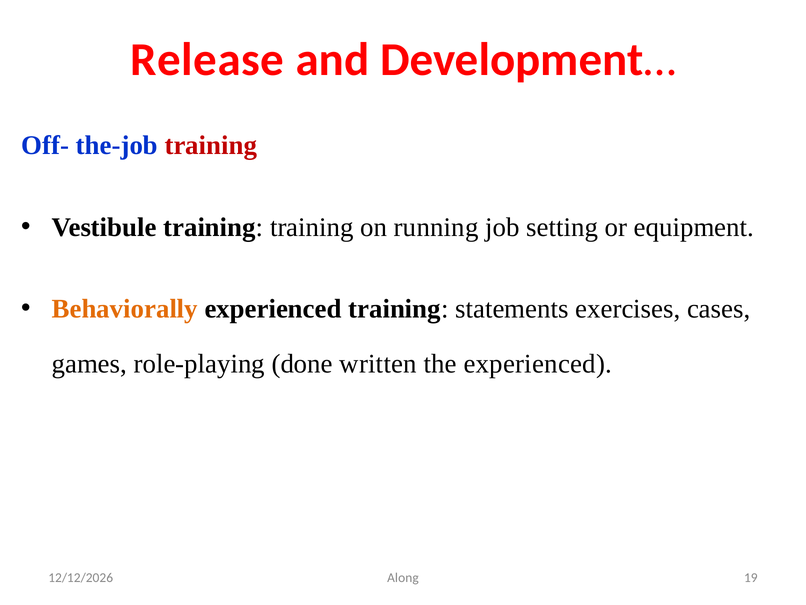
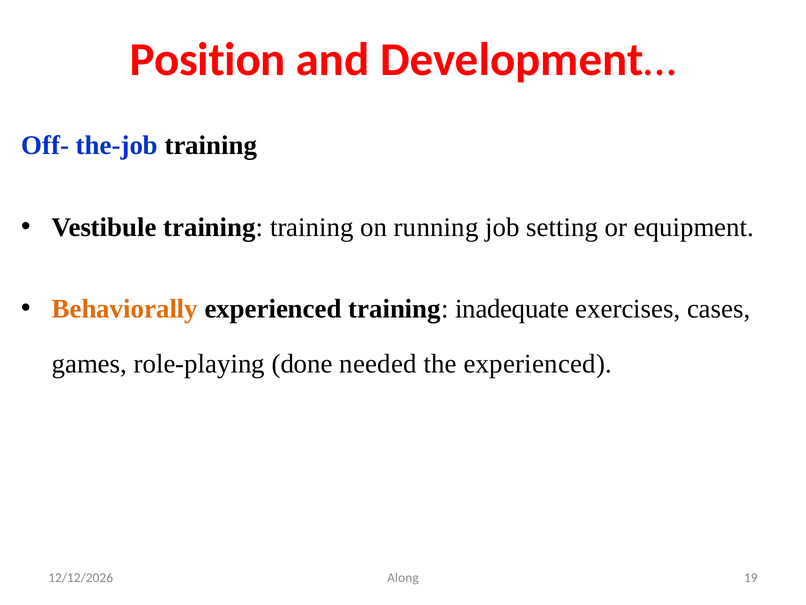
Release: Release -> Position (208, 60)
training colour: red -> black (211, 145)
statements: statements -> inadequate (512, 309)
written: written -> needed (378, 364)
